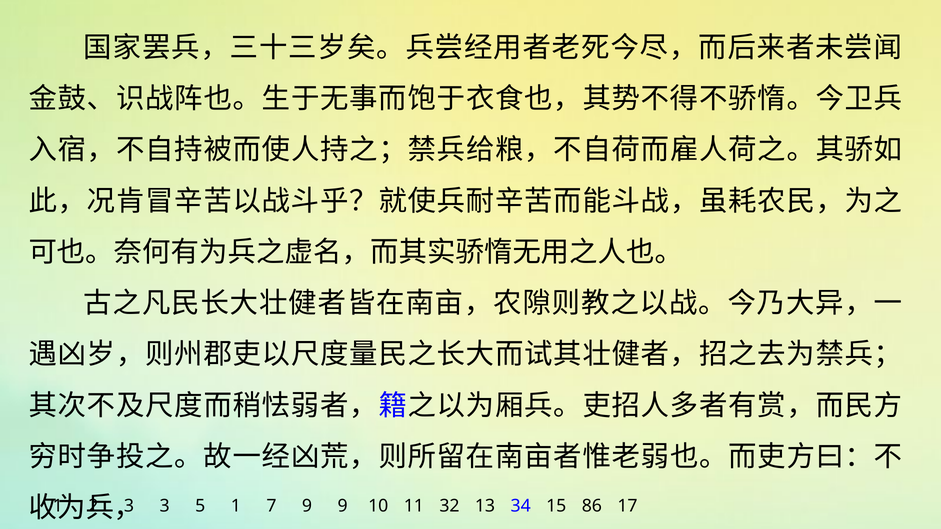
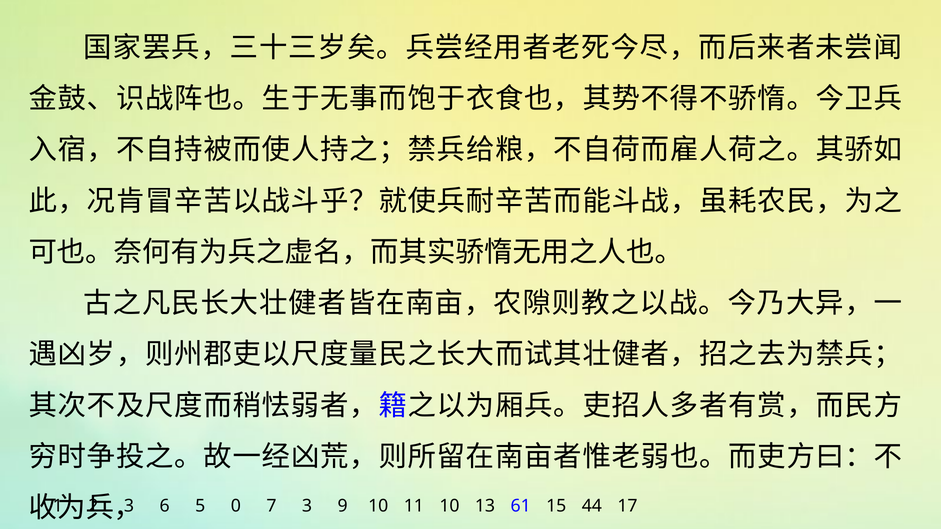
3: 3 -> 6 (165, 507)
5 1: 1 -> 0 (236, 507)
7 9: 9 -> 3 (307, 507)
10 32: 32 -> 10 (449, 507)
34: 34 -> 61 (521, 507)
86: 86 -> 44 (592, 507)
